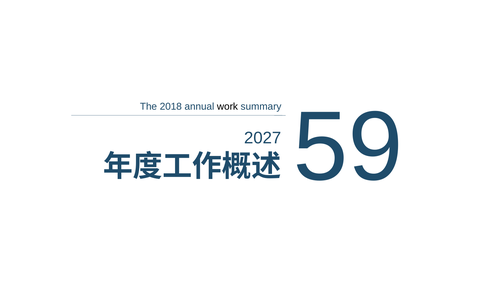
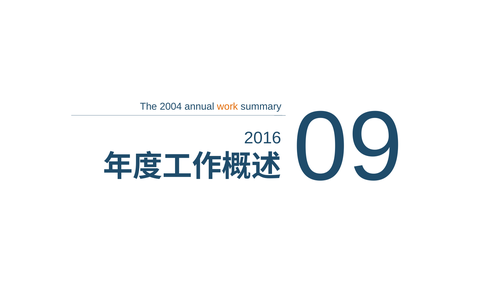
2018: 2018 -> 2004 (171, 107)
work colour: black -> orange (227, 107)
59: 59 -> 09 (348, 147)
2027: 2027 -> 2016 (263, 138)
